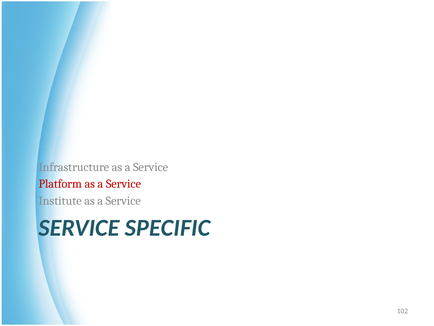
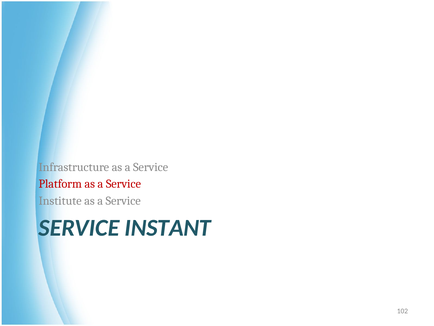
SPECIFIC: SPECIFIC -> INSTANT (168, 227)
